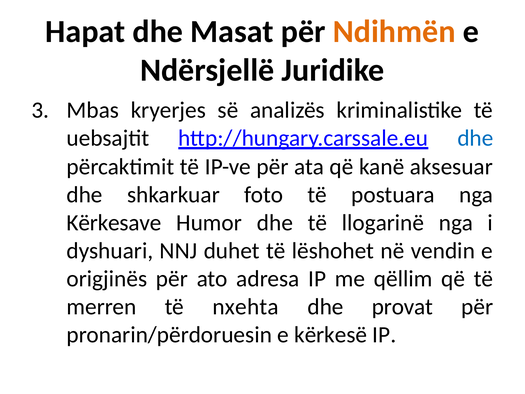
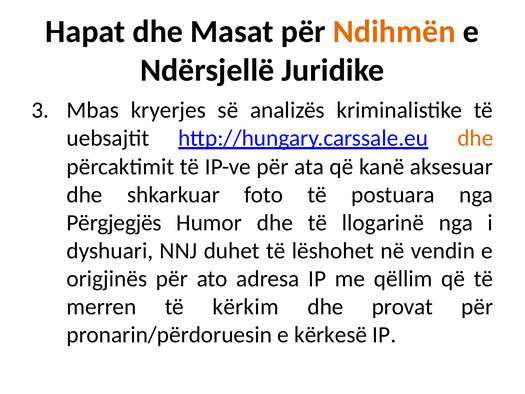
dhe colour: blue -> orange (475, 138)
Kërkesave: Kërkesave -> Përgjegjës (114, 223)
nxehta: nxehta -> kërkim (246, 307)
